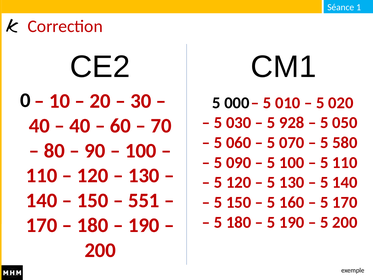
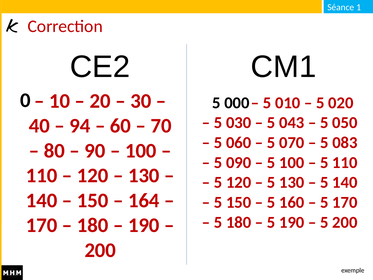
928: 928 -> 043 (292, 123)
40: 40 -> 94 (80, 126)
580: 580 -> 083 (345, 143)
551: 551 -> 164 (144, 200)
